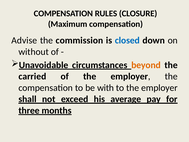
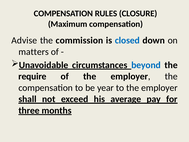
without: without -> matters (34, 52)
beyond colour: orange -> blue (146, 65)
carried: carried -> require (32, 76)
with: with -> year (106, 88)
